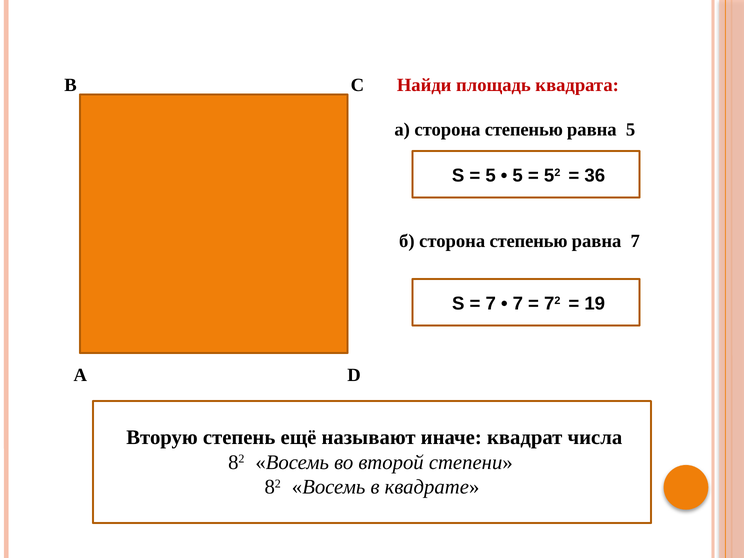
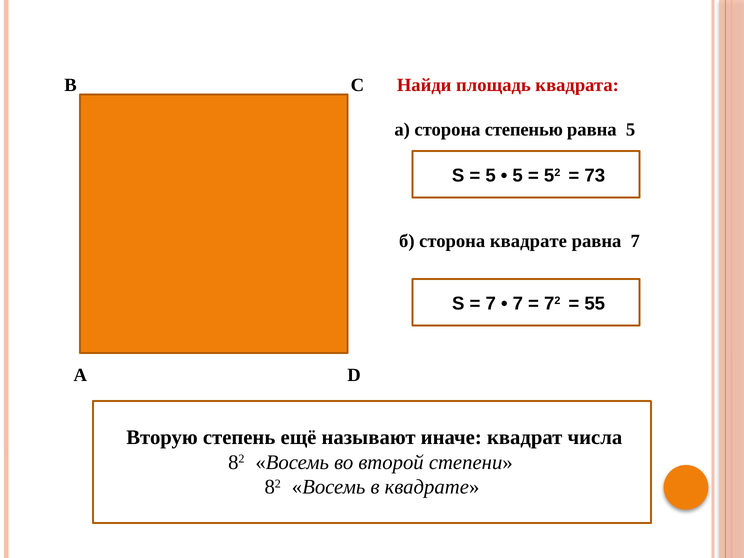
36: 36 -> 73 (595, 176)
б сторона степенью: степенью -> квадрате (528, 241)
19: 19 -> 55 (595, 304)
